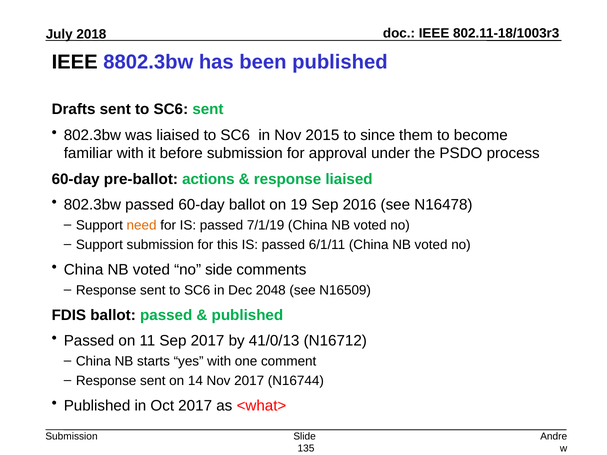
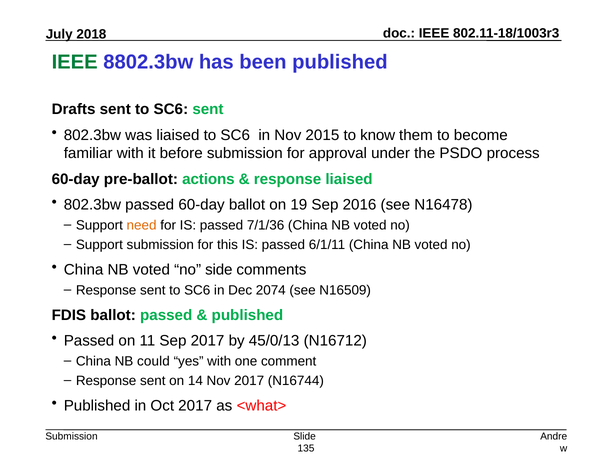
IEEE colour: black -> green (75, 62)
since: since -> know (378, 135)
7/1/19: 7/1/19 -> 7/1/36 (266, 225)
2048: 2048 -> 2074 (271, 290)
41/0/13: 41/0/13 -> 45/0/13 (274, 341)
starts: starts -> could (153, 361)
